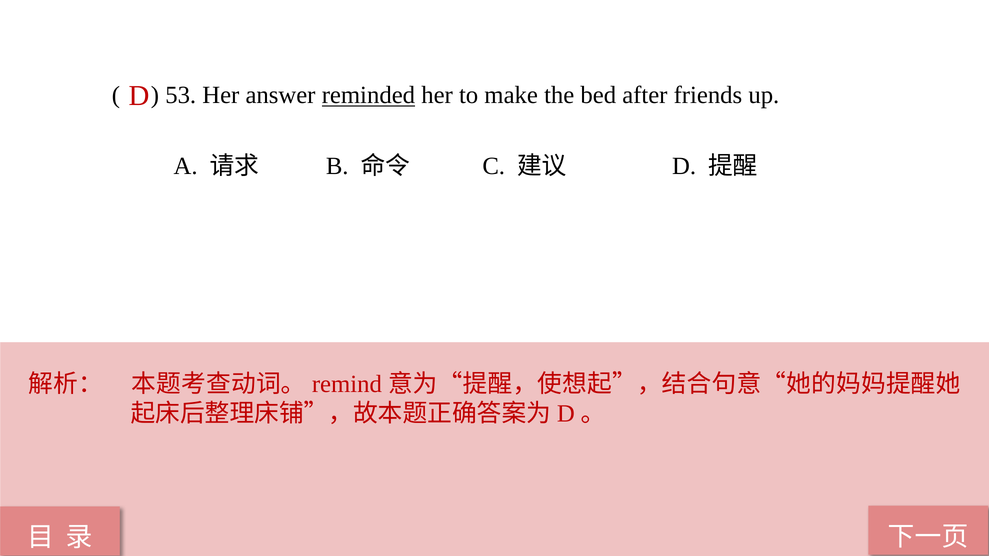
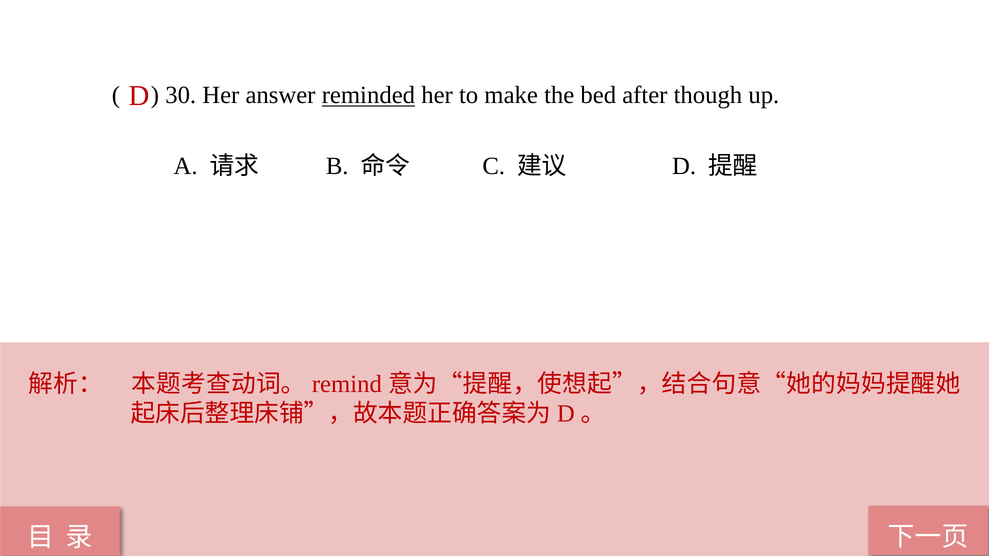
53: 53 -> 30 (181, 95)
friends: friends -> though (708, 95)
